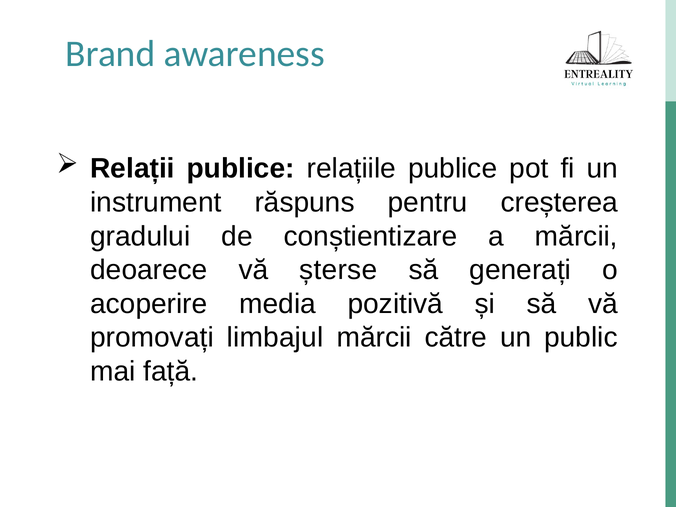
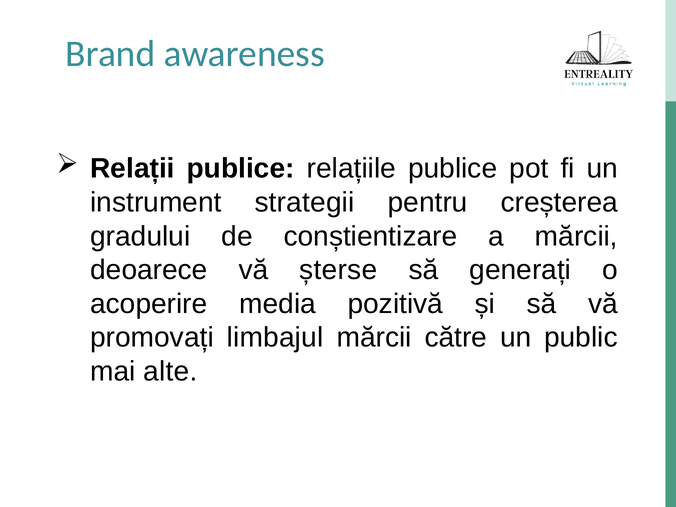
răspuns: răspuns -> strategii (305, 202)
față: față -> alte (171, 371)
